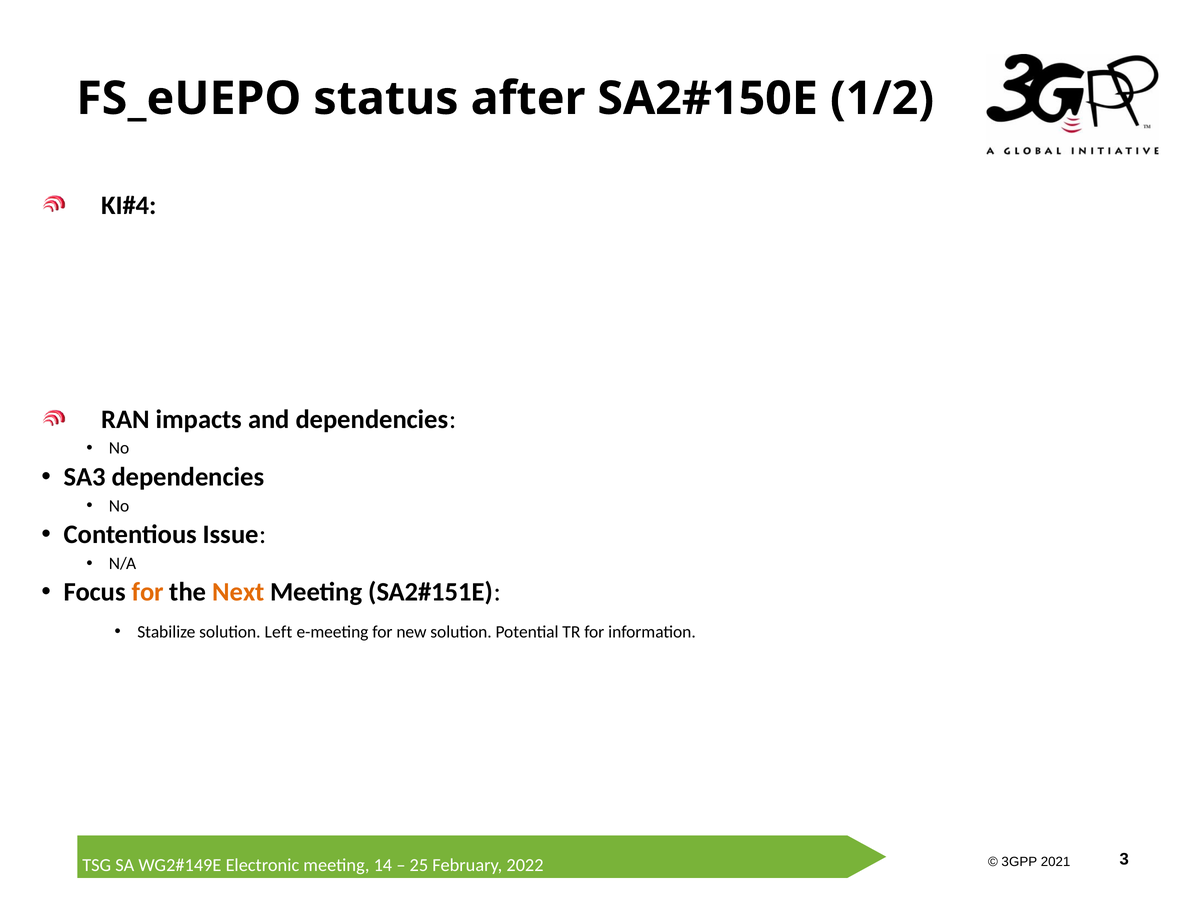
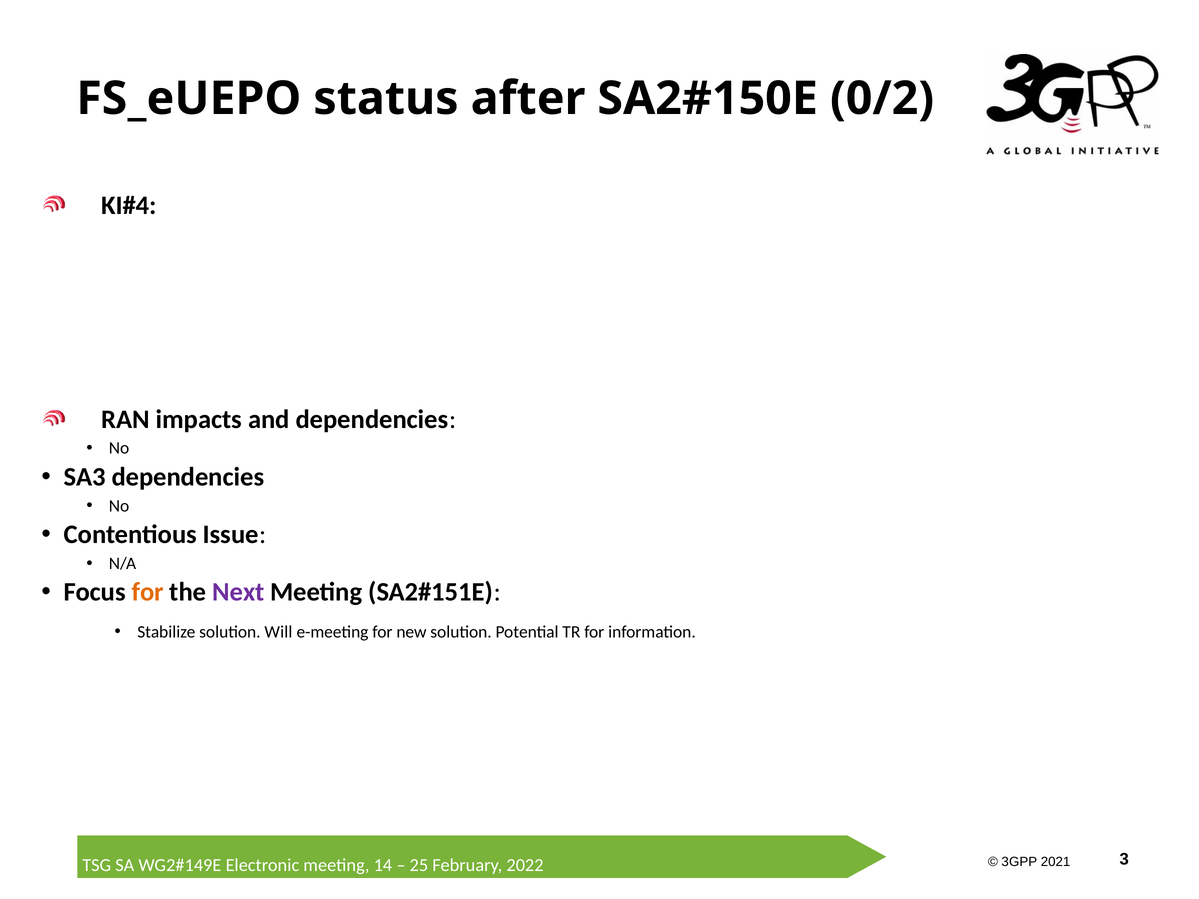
1/2: 1/2 -> 0/2 (882, 99)
Next colour: orange -> purple (238, 592)
Left: Left -> Will (278, 632)
